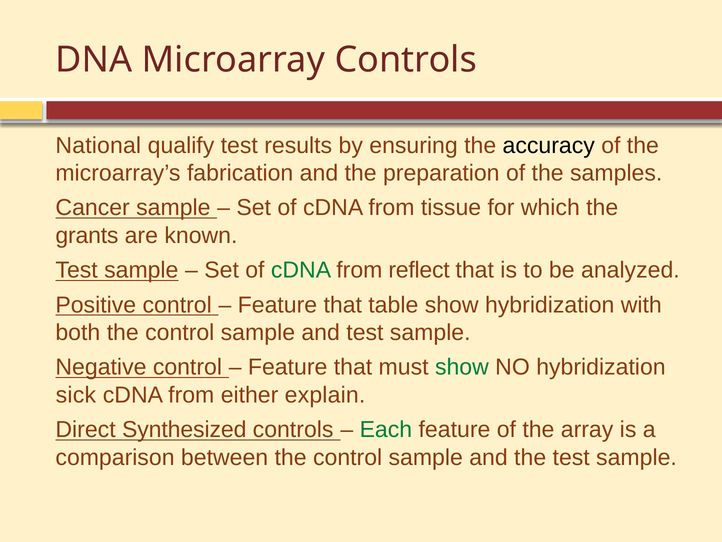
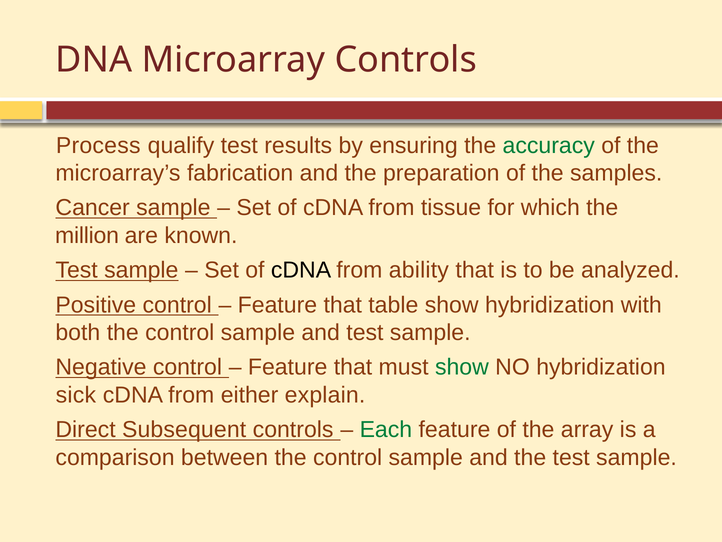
National: National -> Process (98, 145)
accuracy colour: black -> green (549, 145)
grants: grants -> million (87, 235)
cDNA colour: green -> black (301, 270)
reflect: reflect -> ability (419, 270)
Synthesized: Synthesized -> Subsequent (184, 429)
